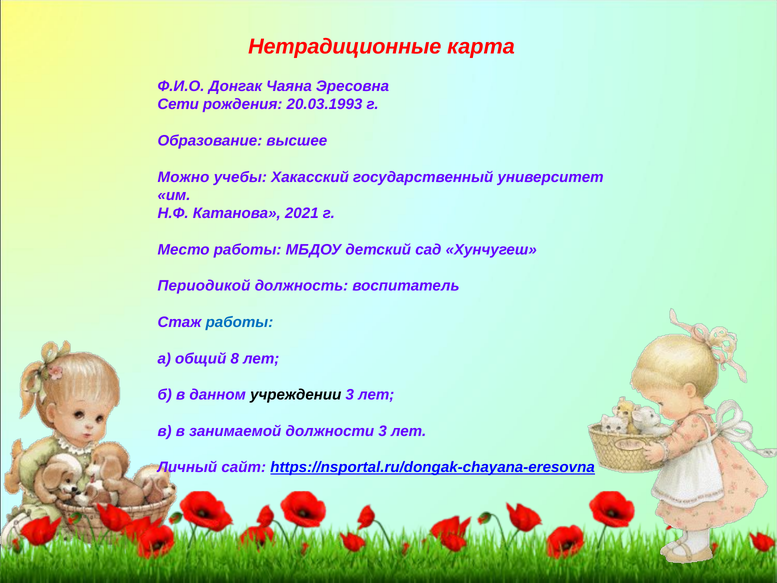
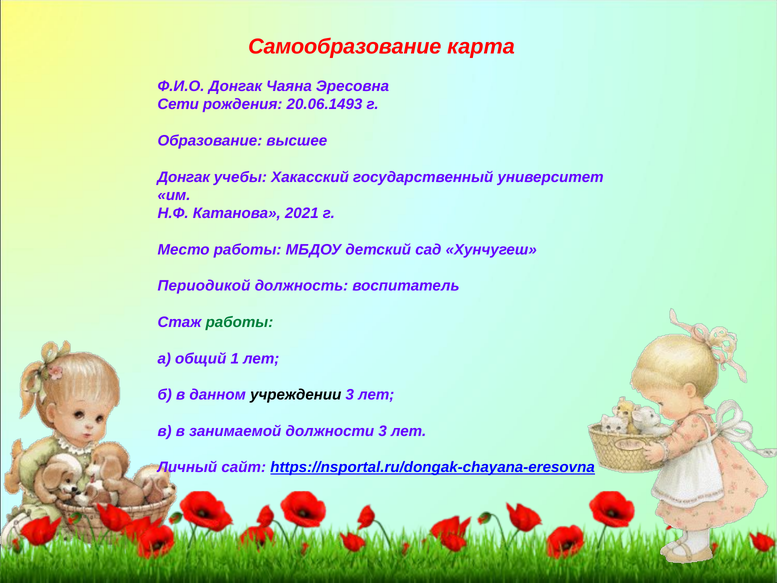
Нетрадиционные: Нетрадиционные -> Самообразование (345, 47)
20.03.1993: 20.03.1993 -> 20.06.1493 (324, 104)
Можно: Можно -> Донгак (184, 177)
работы colour: blue -> green (239, 322)
8: 8 -> 1 (235, 358)
